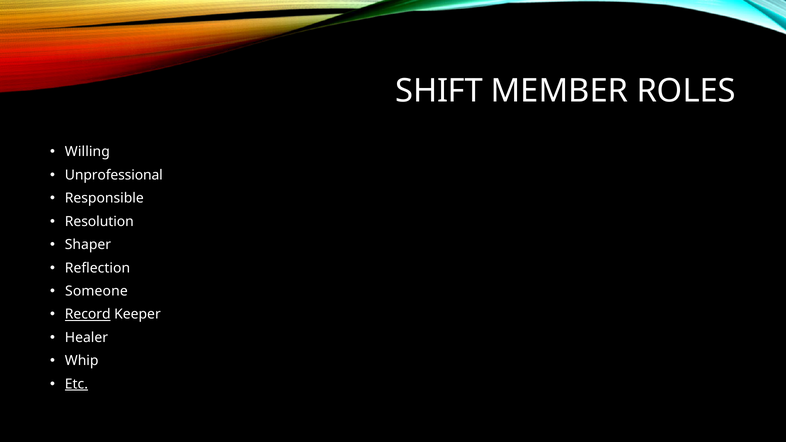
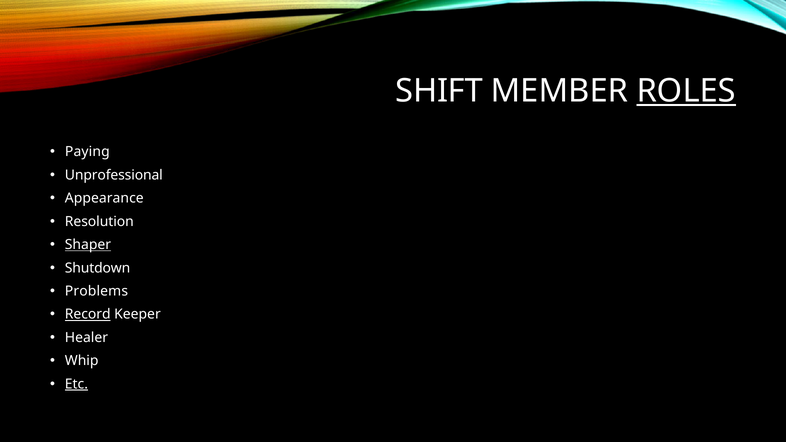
ROLES underline: none -> present (686, 91)
Willing: Willing -> Paying (87, 152)
Responsible: Responsible -> Appearance (104, 198)
Shaper underline: none -> present (88, 245)
Reflection: Reflection -> Shutdown (98, 268)
Someone: Someone -> Problems (96, 291)
